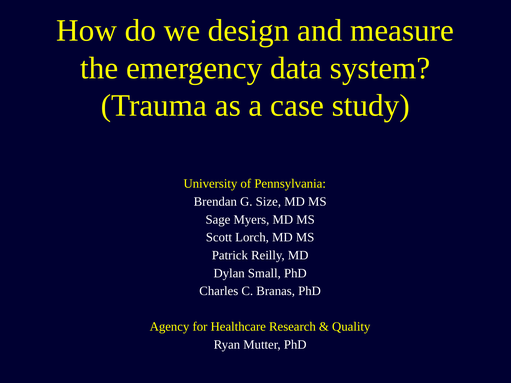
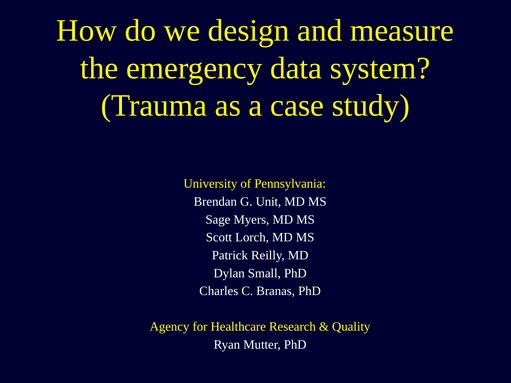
Size: Size -> Unit (268, 202)
